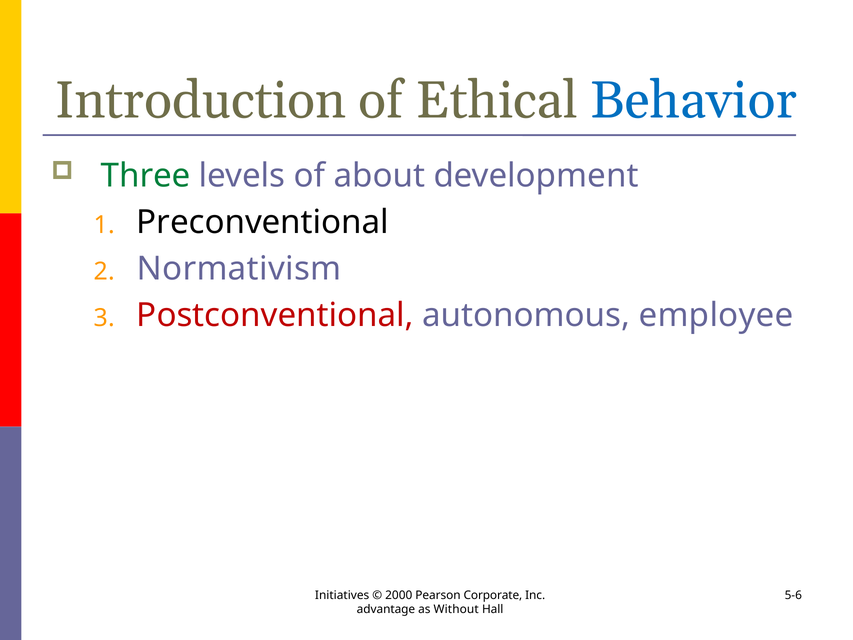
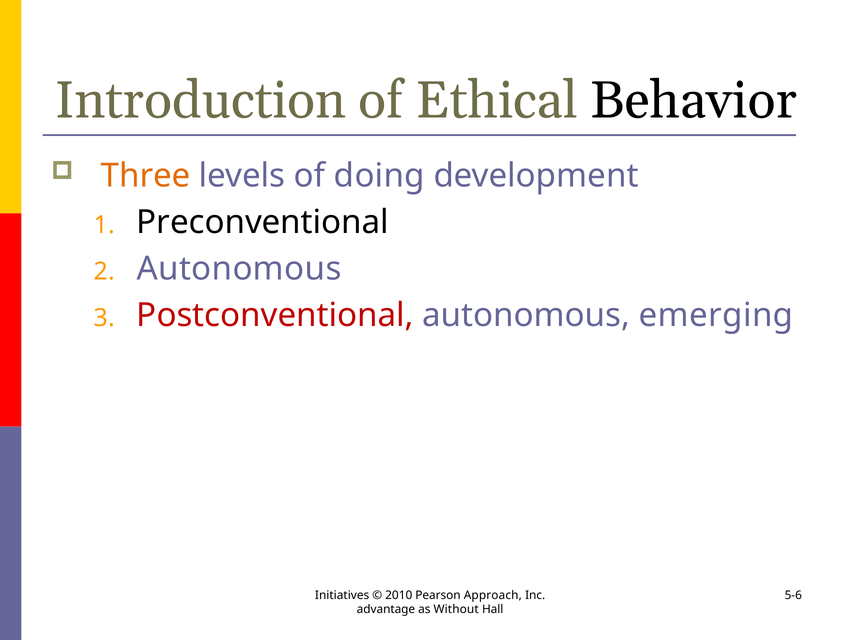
Behavior colour: blue -> black (694, 100)
Three colour: green -> orange (146, 176)
about: about -> doing (379, 176)
Normativism: Normativism -> Autonomous (239, 269)
employee: employee -> emerging (716, 315)
2000: 2000 -> 2010 (399, 595)
Corporate: Corporate -> Approach (493, 595)
